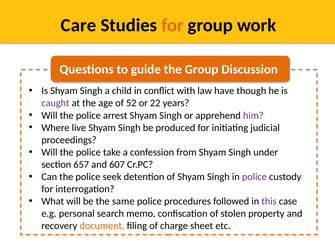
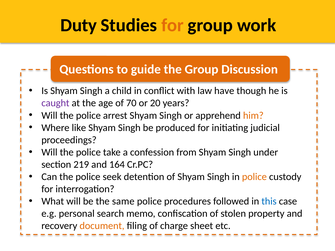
Care: Care -> Duty (79, 25)
52: 52 -> 70 (131, 103)
22: 22 -> 20 (155, 103)
him colour: purple -> orange (253, 115)
live: live -> like (79, 128)
657: 657 -> 219 (81, 165)
607: 607 -> 164 (117, 165)
police colour: purple -> orange (254, 177)
this colour: purple -> blue (269, 201)
